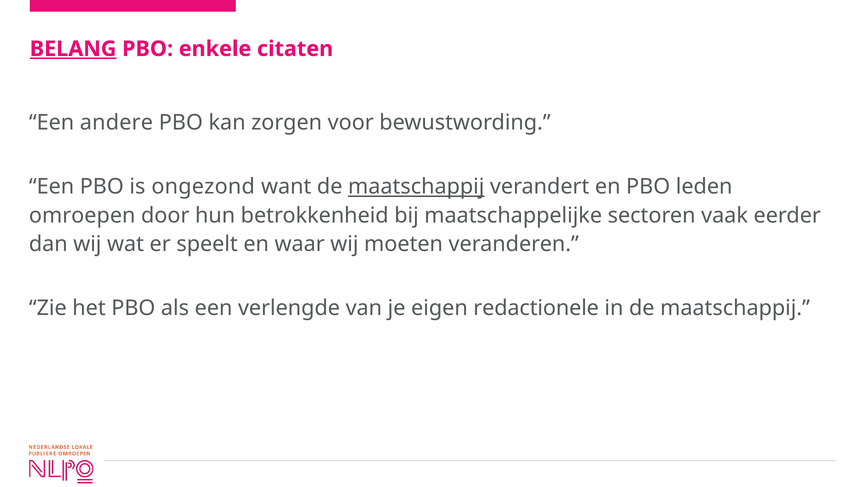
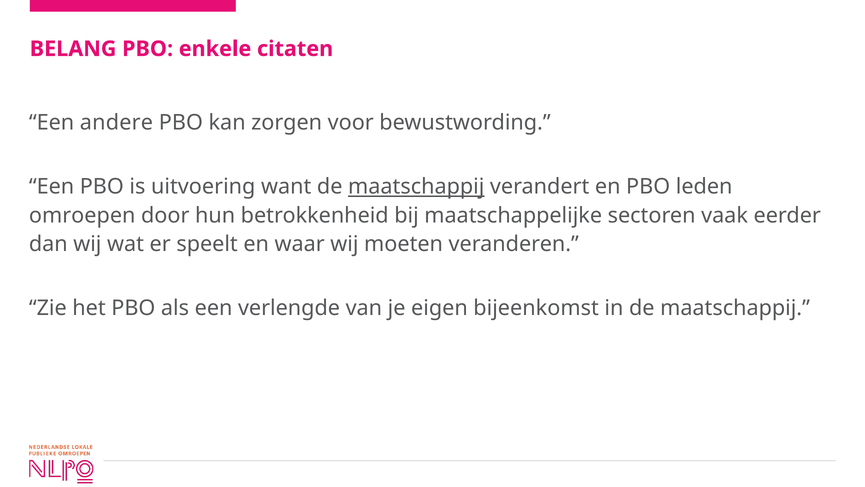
BELANG underline: present -> none (73, 49)
ongezond: ongezond -> uitvoering (203, 187)
redactionele: redactionele -> bijeenkomst (536, 308)
